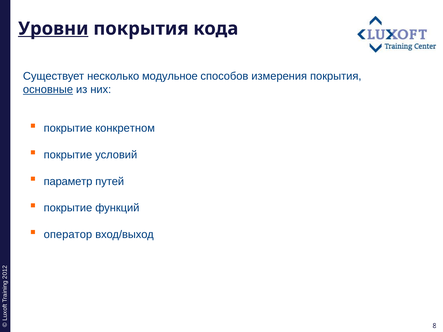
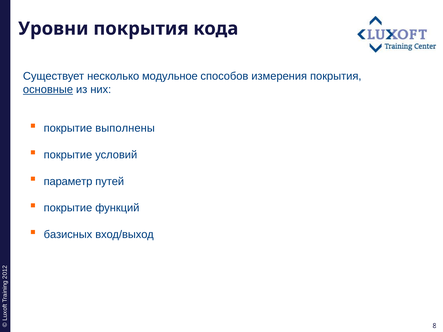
Уровни underline: present -> none (53, 29)
конкретном: конкретном -> выполнены (125, 128)
оператор: оператор -> базисных (68, 235)
